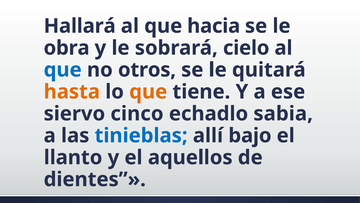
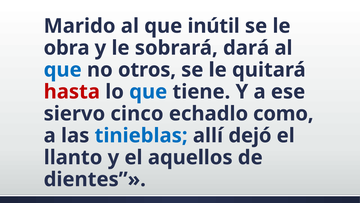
Hallará: Hallará -> Marido (80, 26)
hacia: hacia -> inútil (214, 26)
cielo: cielo -> dará (246, 48)
hasta colour: orange -> red (72, 92)
que colour: orange -> blue (148, 92)
sabia: sabia -> como (283, 113)
bajo: bajo -> dejó (250, 135)
